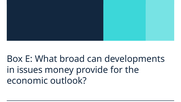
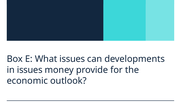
What broad: broad -> issues (72, 59)
